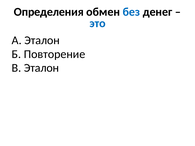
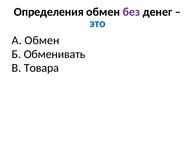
без colour: blue -> purple (131, 12)
А Эталон: Эталон -> Обмен (42, 40)
Повторение: Повторение -> Обменивать (55, 54)
В Эталон: Эталон -> Товара (41, 68)
